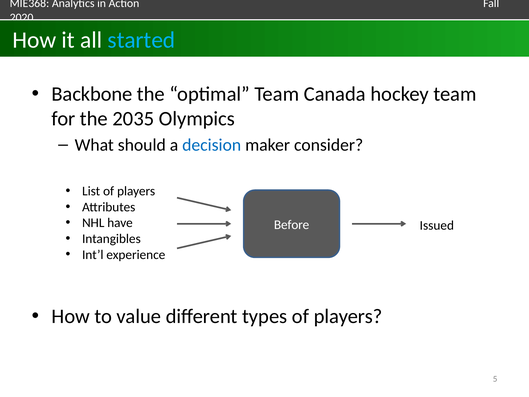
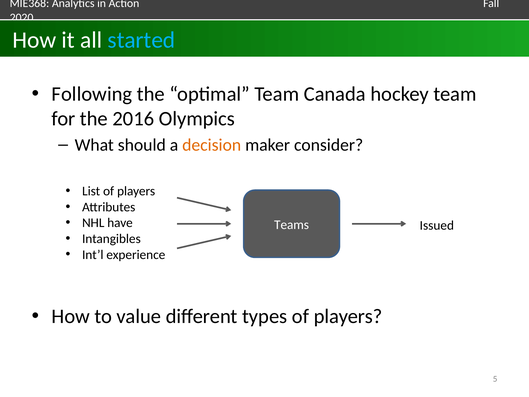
Backbone: Backbone -> Following (92, 94)
2035: 2035 -> 2016 (133, 119)
decision colour: blue -> orange (212, 145)
Before: Before -> Teams (292, 225)
